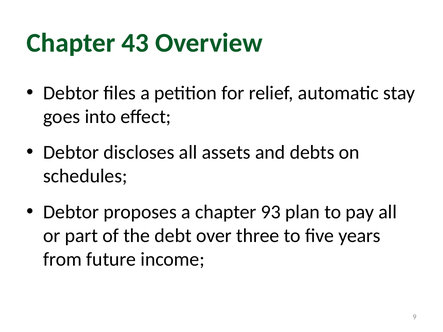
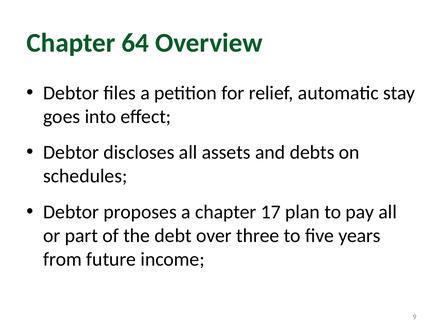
43: 43 -> 64 (135, 43)
93: 93 -> 17 (271, 212)
